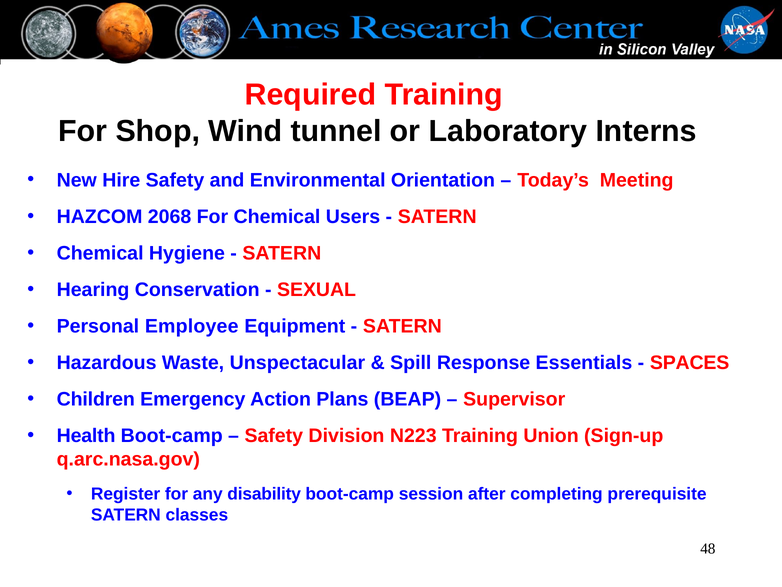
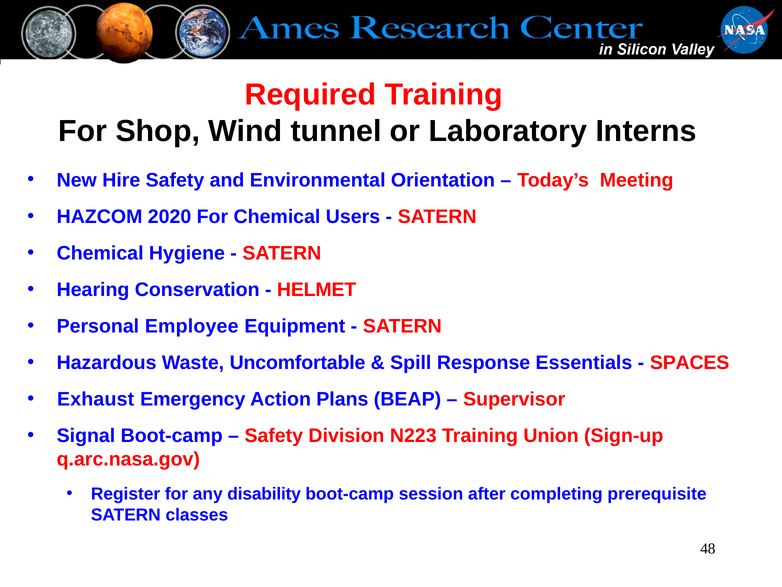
2068: 2068 -> 2020 (170, 216)
SEXUAL: SEXUAL -> HELMET (317, 289)
Unspectacular: Unspectacular -> Uncomfortable (298, 362)
Children: Children -> Exhaust (96, 399)
Health: Health -> Signal (86, 435)
